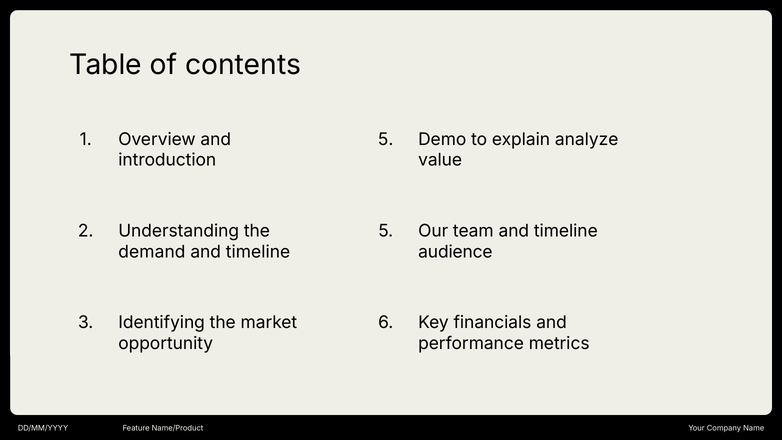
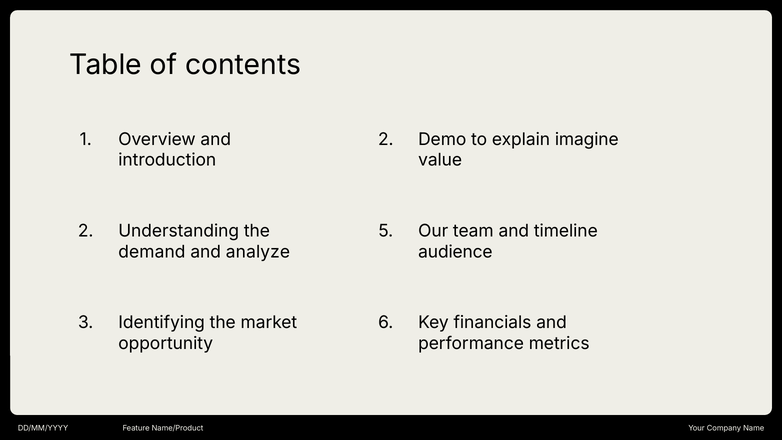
1 5: 5 -> 2 (386, 139)
analyze: analyze -> imagine (587, 139)
timeline: timeline -> analyze (258, 252)
